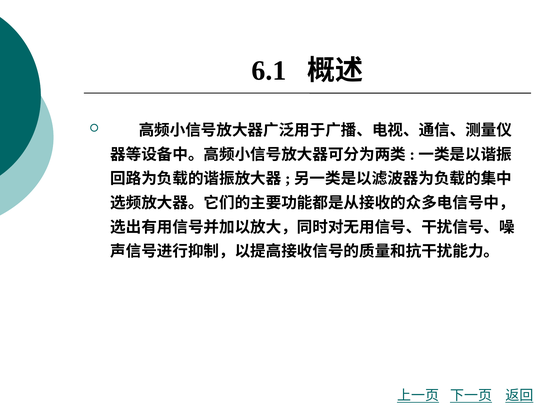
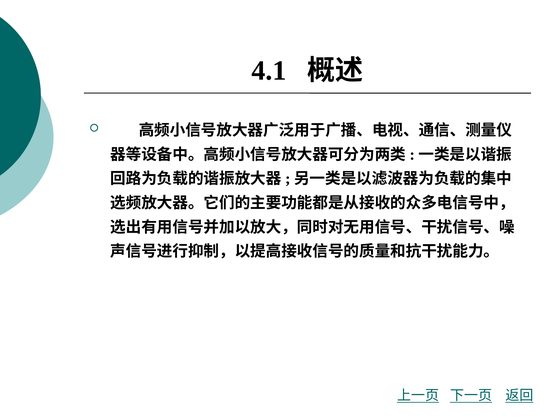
6.1: 6.1 -> 4.1 (269, 71)
